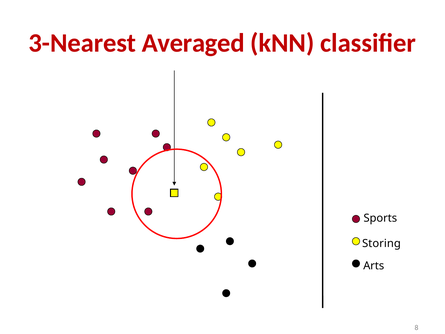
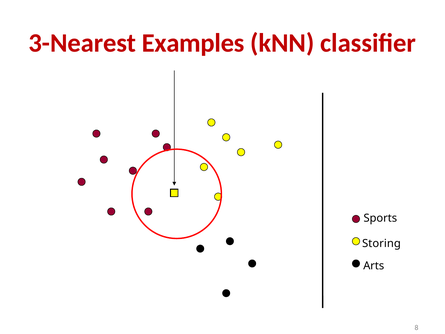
Averaged: Averaged -> Examples (193, 43)
